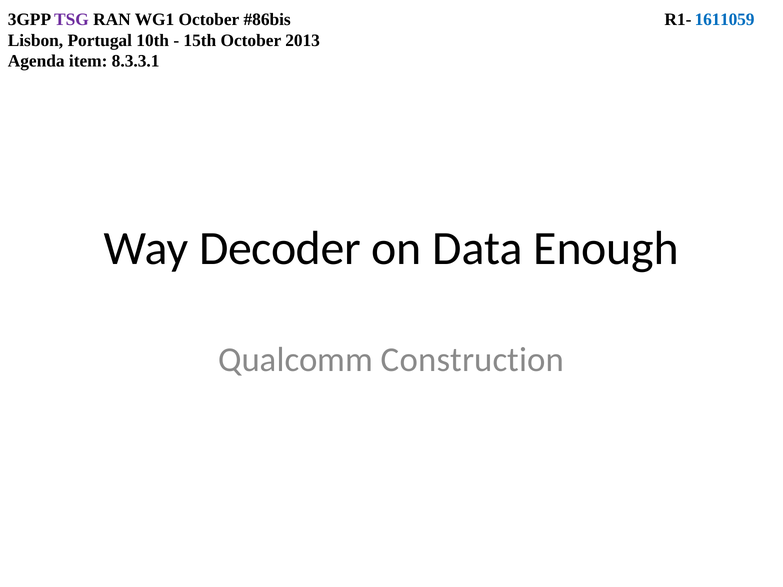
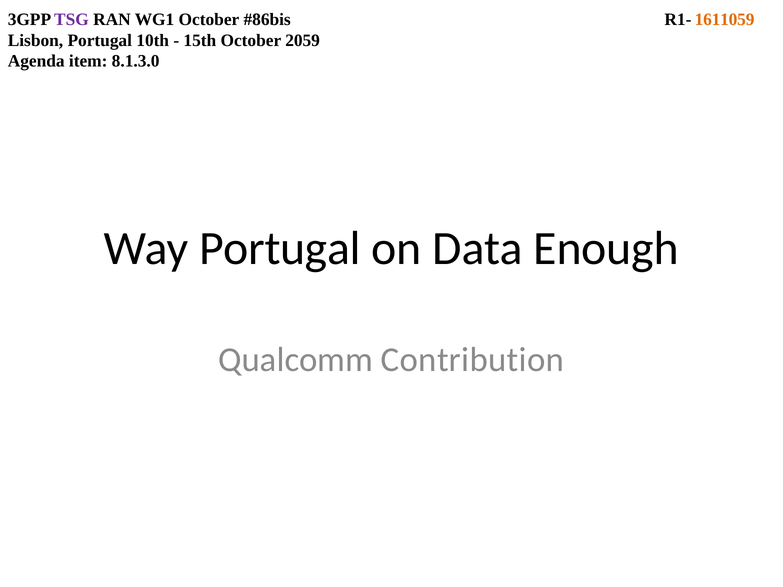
1611059 colour: blue -> orange (725, 19)
2013: 2013 -> 2059 (303, 40)
8.3.3.1: 8.3.3.1 -> 8.1.3.0 (136, 61)
Way Decoder: Decoder -> Portugal (280, 249)
Construction: Construction -> Contribution (472, 360)
